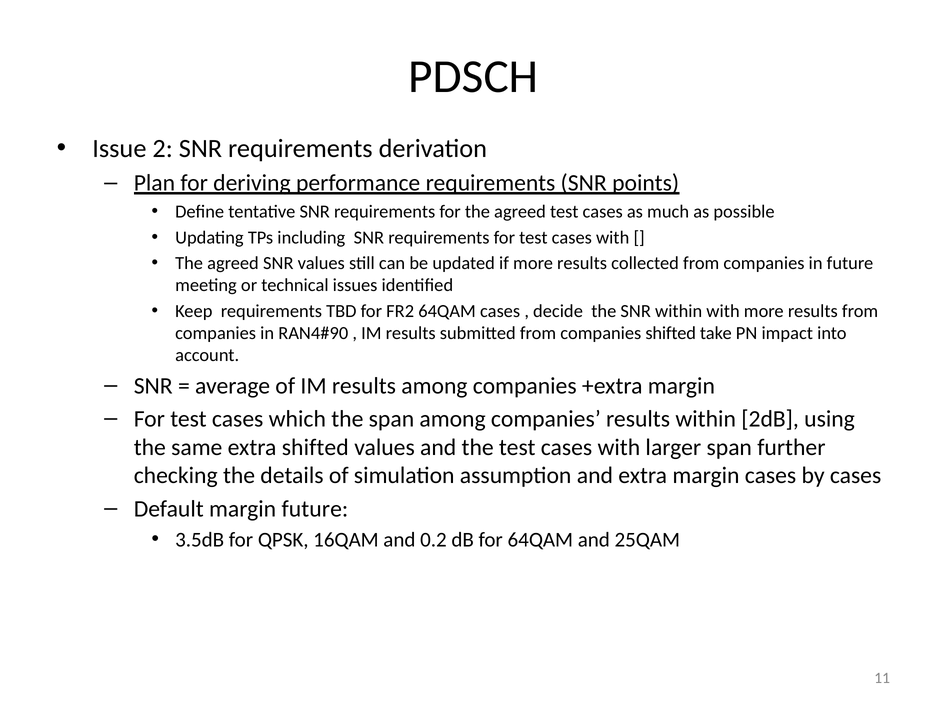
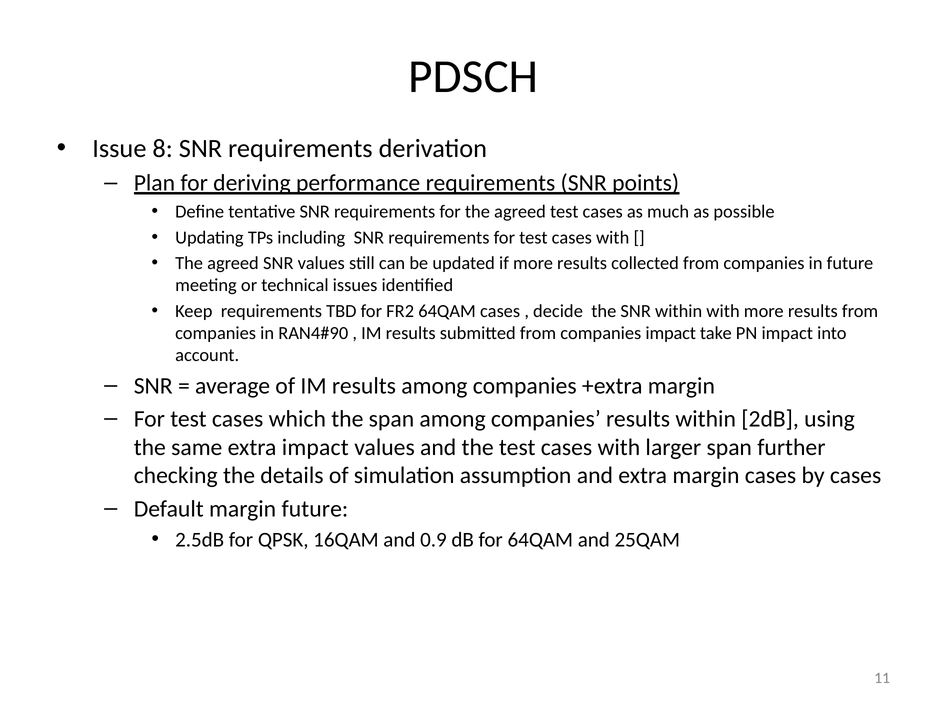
2: 2 -> 8 (163, 149)
companies shifted: shifted -> impact (671, 333)
extra shifted: shifted -> impact (315, 447)
3.5dB: 3.5dB -> 2.5dB (200, 540)
0.2: 0.2 -> 0.9 (433, 540)
